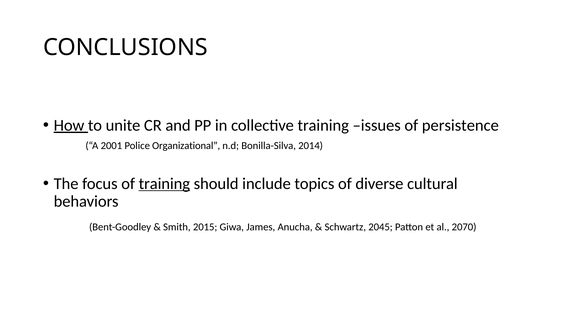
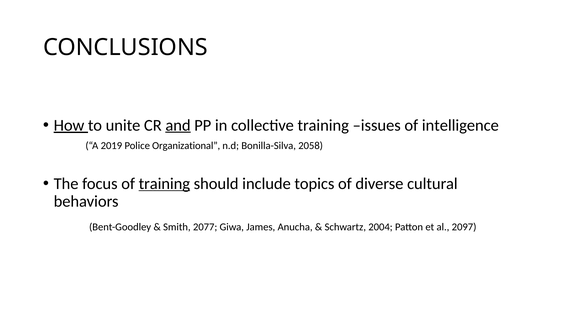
and underline: none -> present (178, 125)
persistence: persistence -> intelligence (460, 125)
2001: 2001 -> 2019 (111, 146)
2014: 2014 -> 2058 (311, 146)
2015: 2015 -> 2077 (205, 227)
2045: 2045 -> 2004 (380, 227)
2070: 2070 -> 2097 (464, 227)
